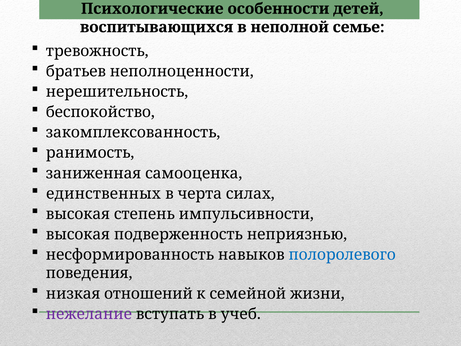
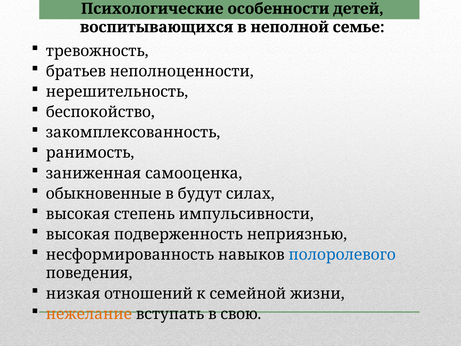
единственных: единственных -> обыкновенные (104, 194)
черта: черта -> будут (200, 194)
нежелание colour: purple -> orange (89, 314)
учеб: учеб -> свою (241, 314)
